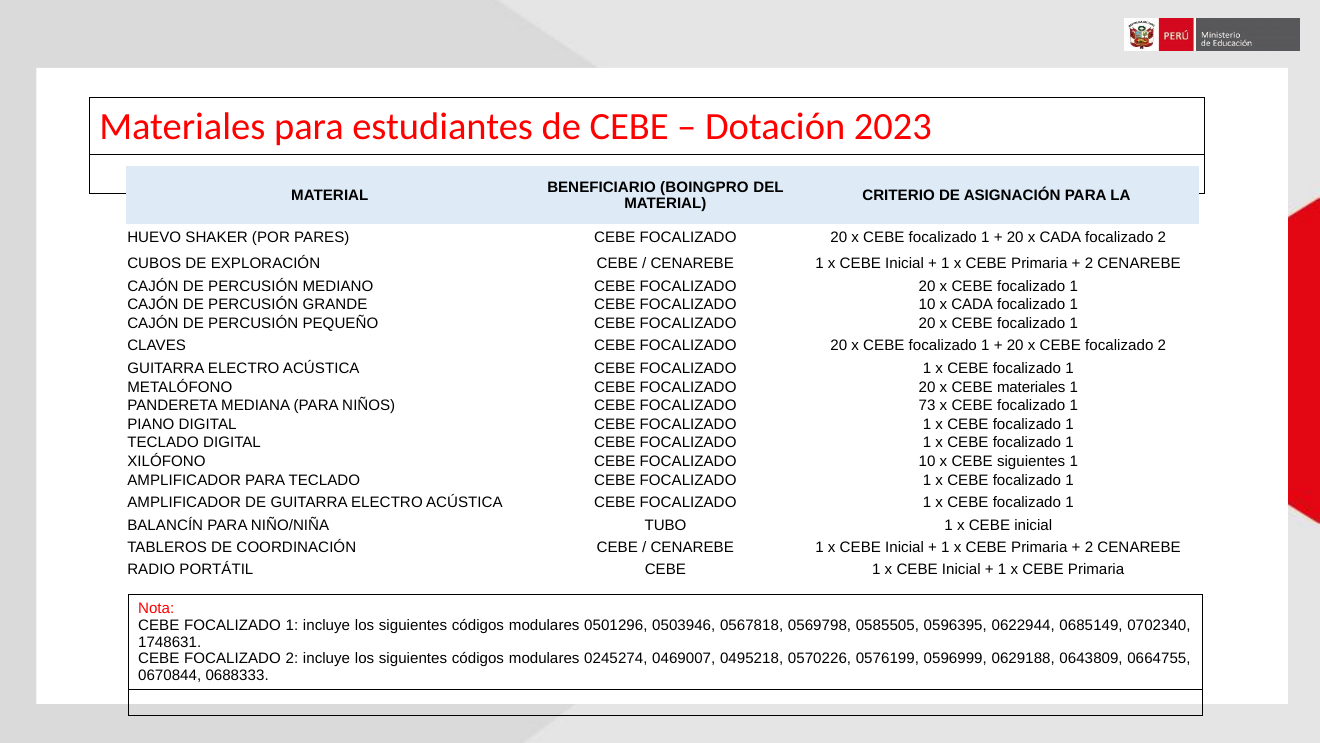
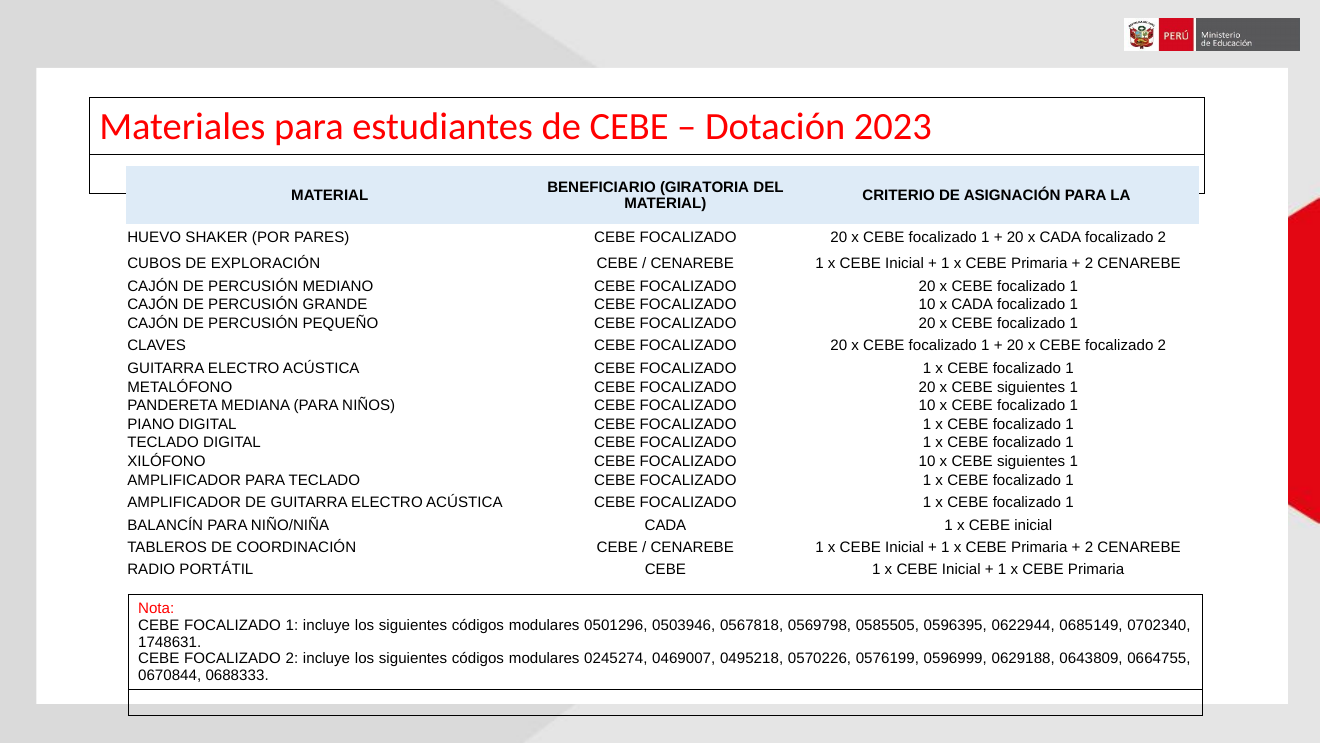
BOINGPRO: BOINGPRO -> GIRATORIA (705, 187)
20 x CEBE materiales: materiales -> siguientes (1031, 387)
NIÑOS CEBE FOCALIZADO 73: 73 -> 10 (927, 405)
NIÑO/NIÑA TUBO: TUBO -> CADA (665, 525)
